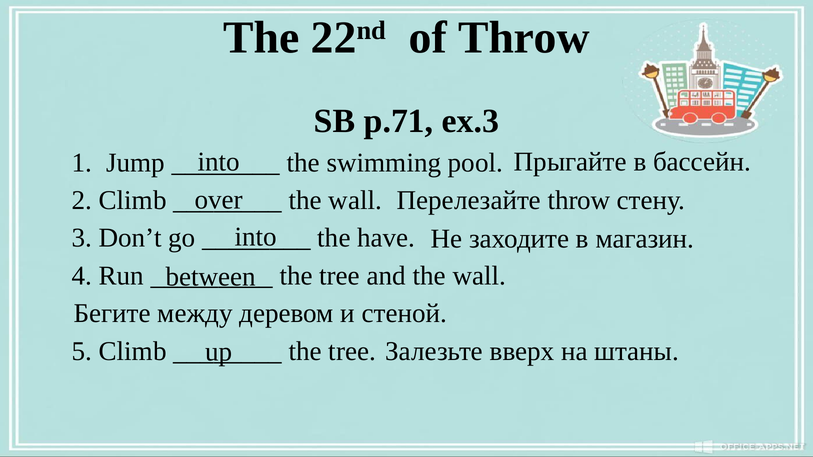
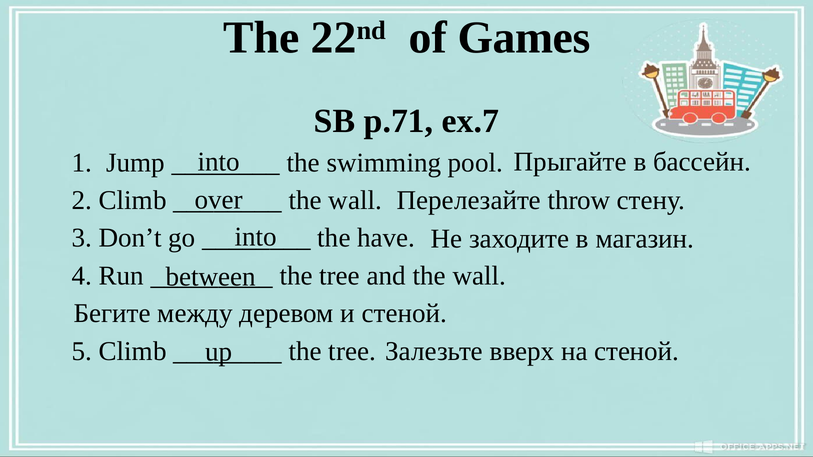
of Throw: Throw -> Games (524, 38)
ex.3: ex.3 -> ex.7 (470, 121)
на штаны: штаны -> стеной (637, 351)
